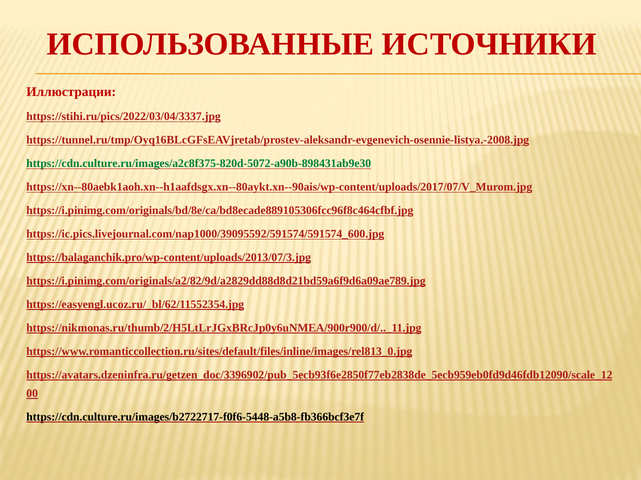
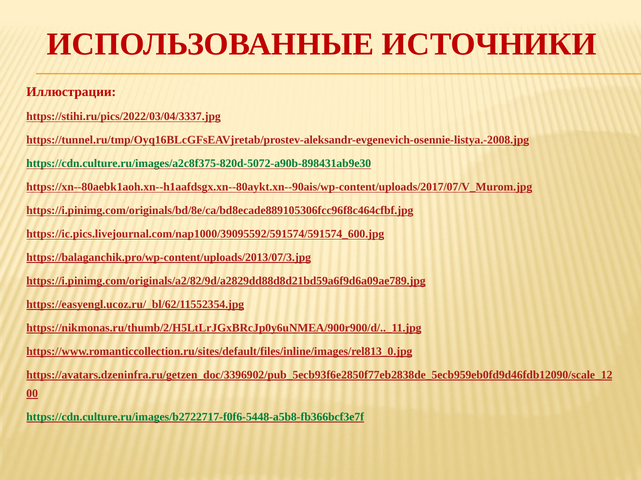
https://cdn.culture.ru/images/b2722717-f0f6-5448-a5b8-fb366bcf3e7f colour: black -> green (195, 417)
